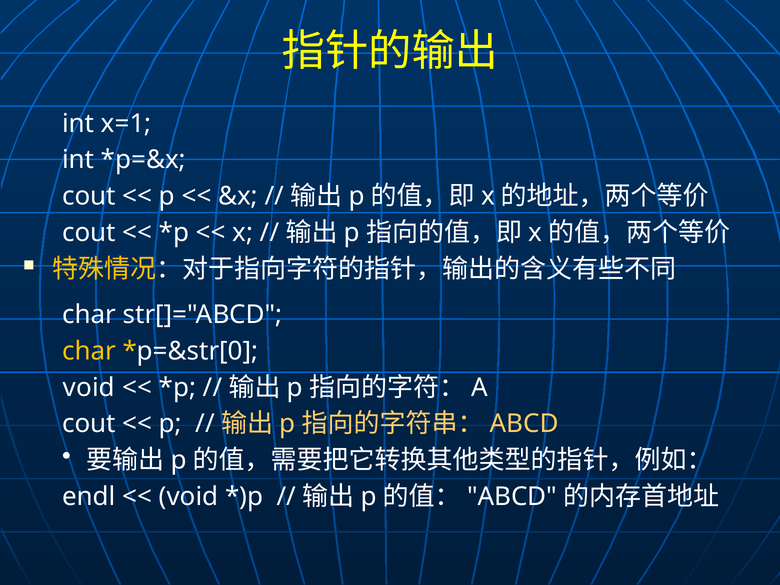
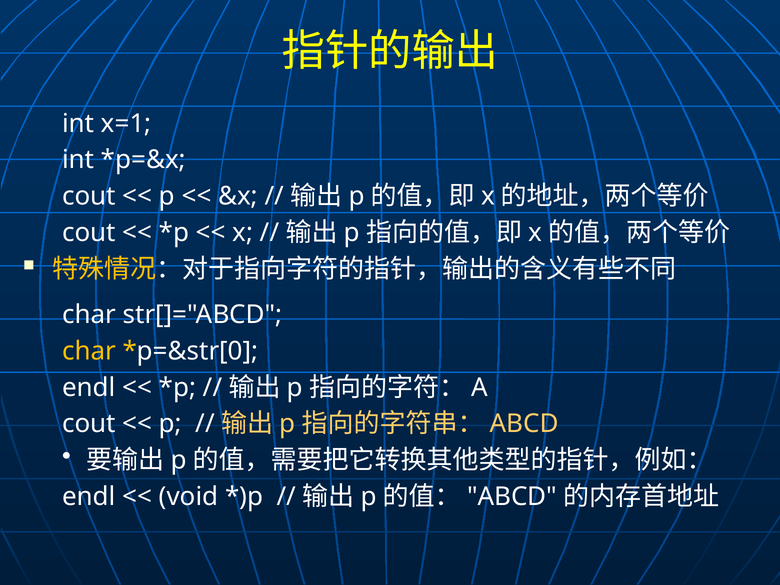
void: void -> endl (89, 387)
